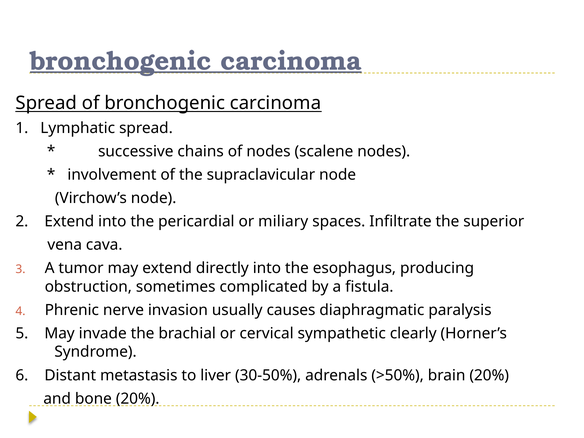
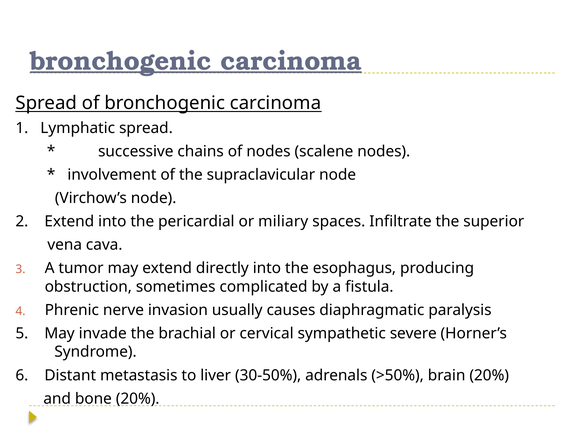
clearly: clearly -> severe (413, 333)
